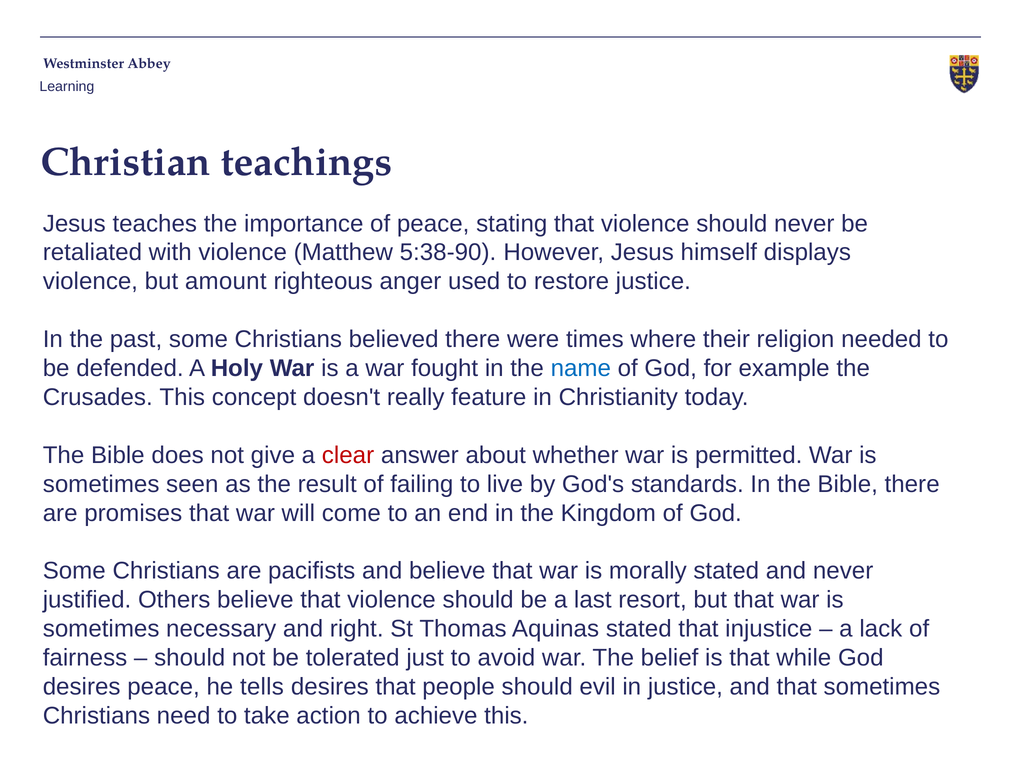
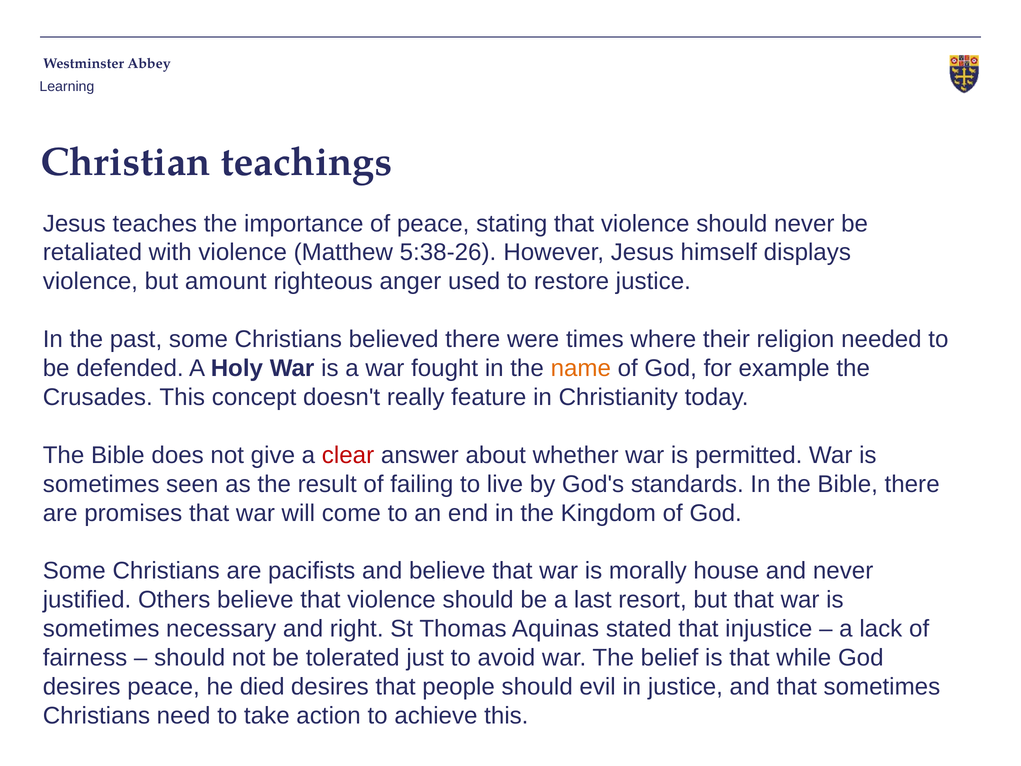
5:38-90: 5:38-90 -> 5:38-26 (448, 252)
name colour: blue -> orange (581, 368)
morally stated: stated -> house (726, 571)
tells: tells -> died (262, 687)
